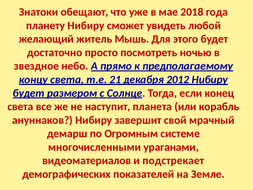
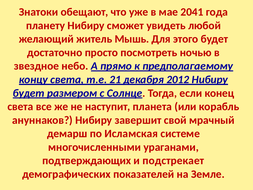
2018: 2018 -> 2041 (192, 12)
Огромным: Огромным -> Исламская (131, 133)
видеоматериалов: видеоматериалов -> подтверждающих (87, 160)
